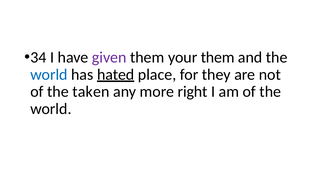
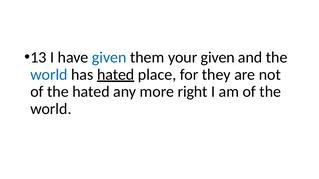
34: 34 -> 13 (38, 57)
given colour: purple -> blue (109, 57)
your them: them -> given (218, 57)
the taken: taken -> hated (91, 92)
